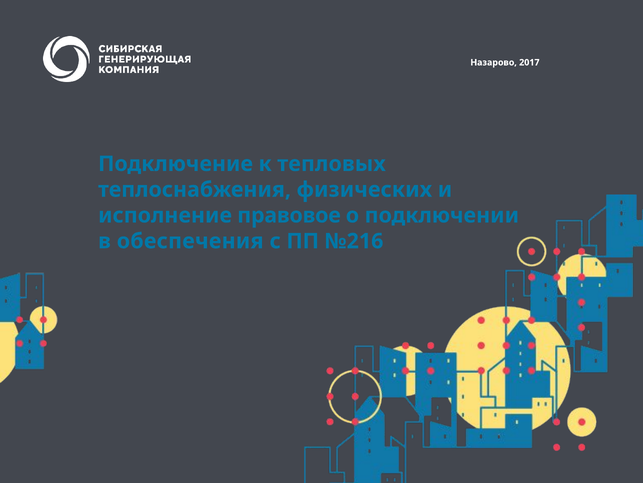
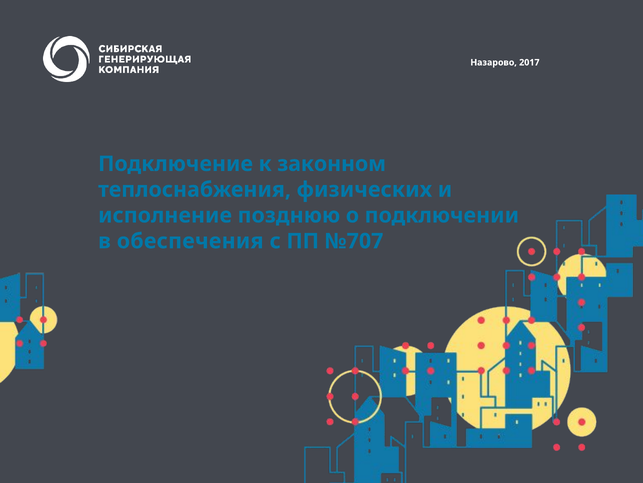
тепловых: тепловых -> законном (332, 164)
правовое: правовое -> позднюю (289, 215)
№216: №216 -> №707 (354, 241)
